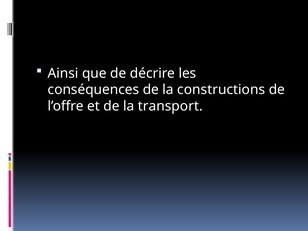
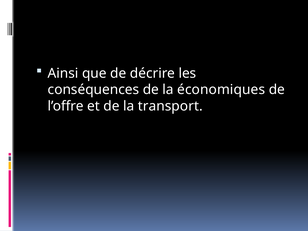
constructions: constructions -> économiques (221, 90)
